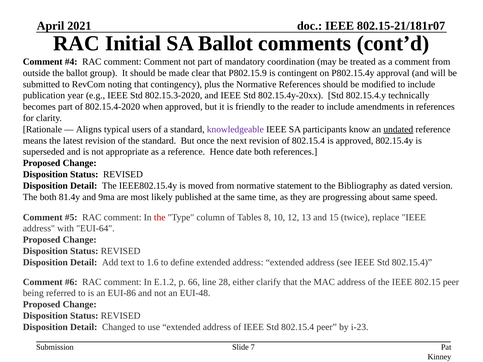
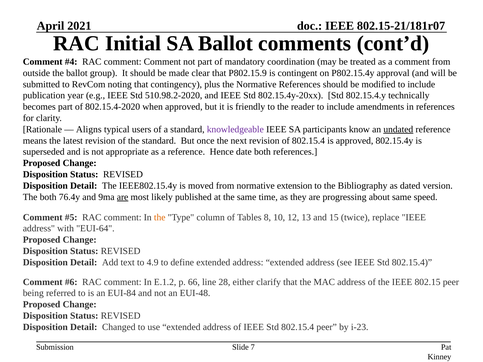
802.15.3-2020: 802.15.3-2020 -> 510.98.2-2020 (174, 96)
statement: statement -> extension (295, 186)
81.4y: 81.4y -> 76.4y (69, 197)
are underline: none -> present (123, 197)
the colour: red -> orange (160, 217)
1.6: 1.6 -> 4.9 (153, 263)
EUI-86: EUI-86 -> EUI-84 (122, 293)
